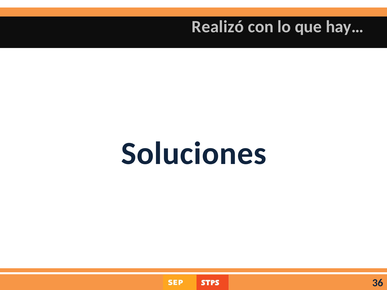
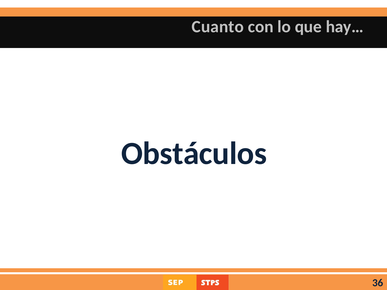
Realizó: Realizó -> Cuanto (218, 27)
Soluciones: Soluciones -> Obstáculos (194, 154)
